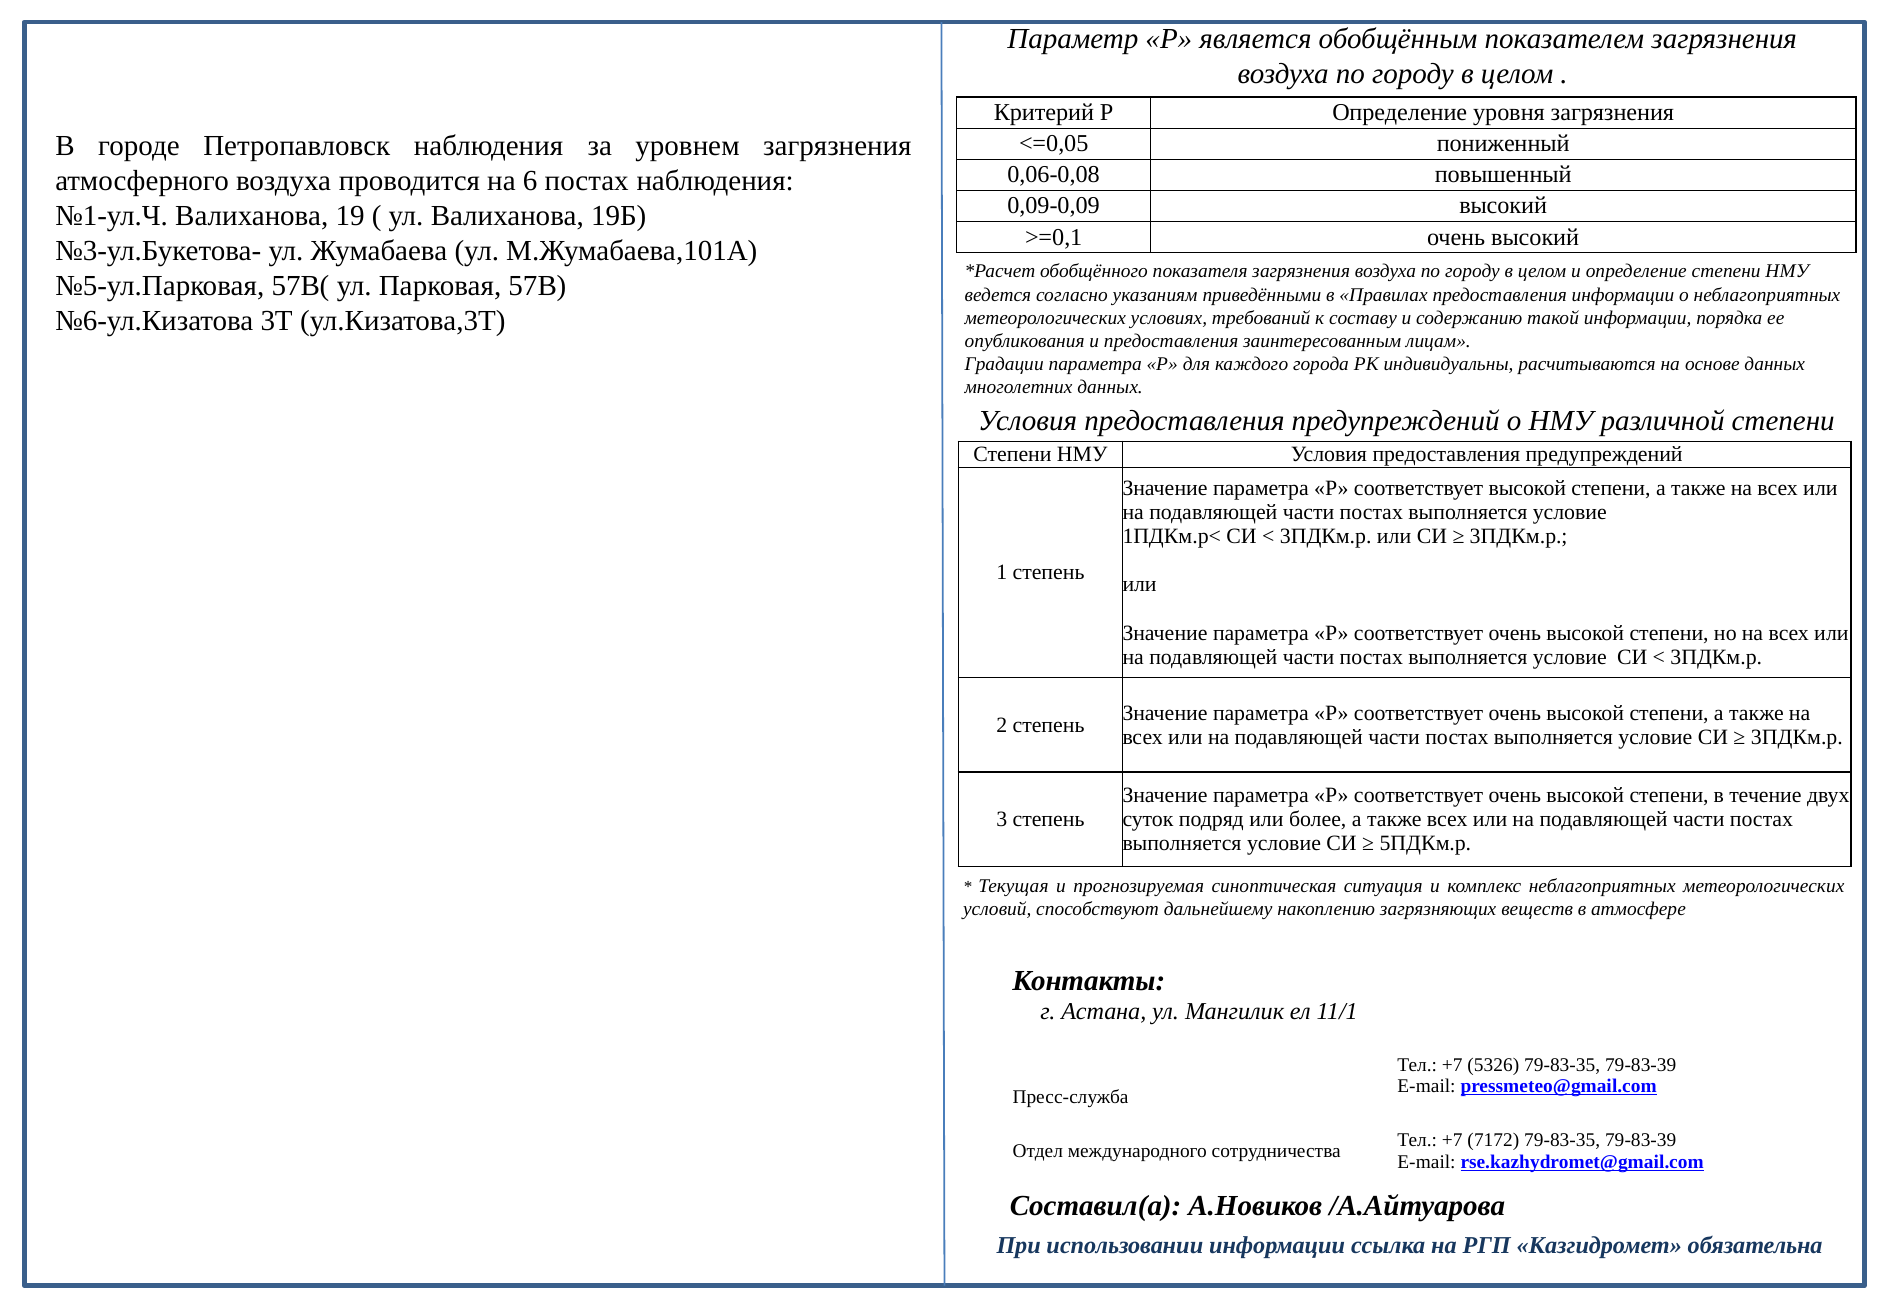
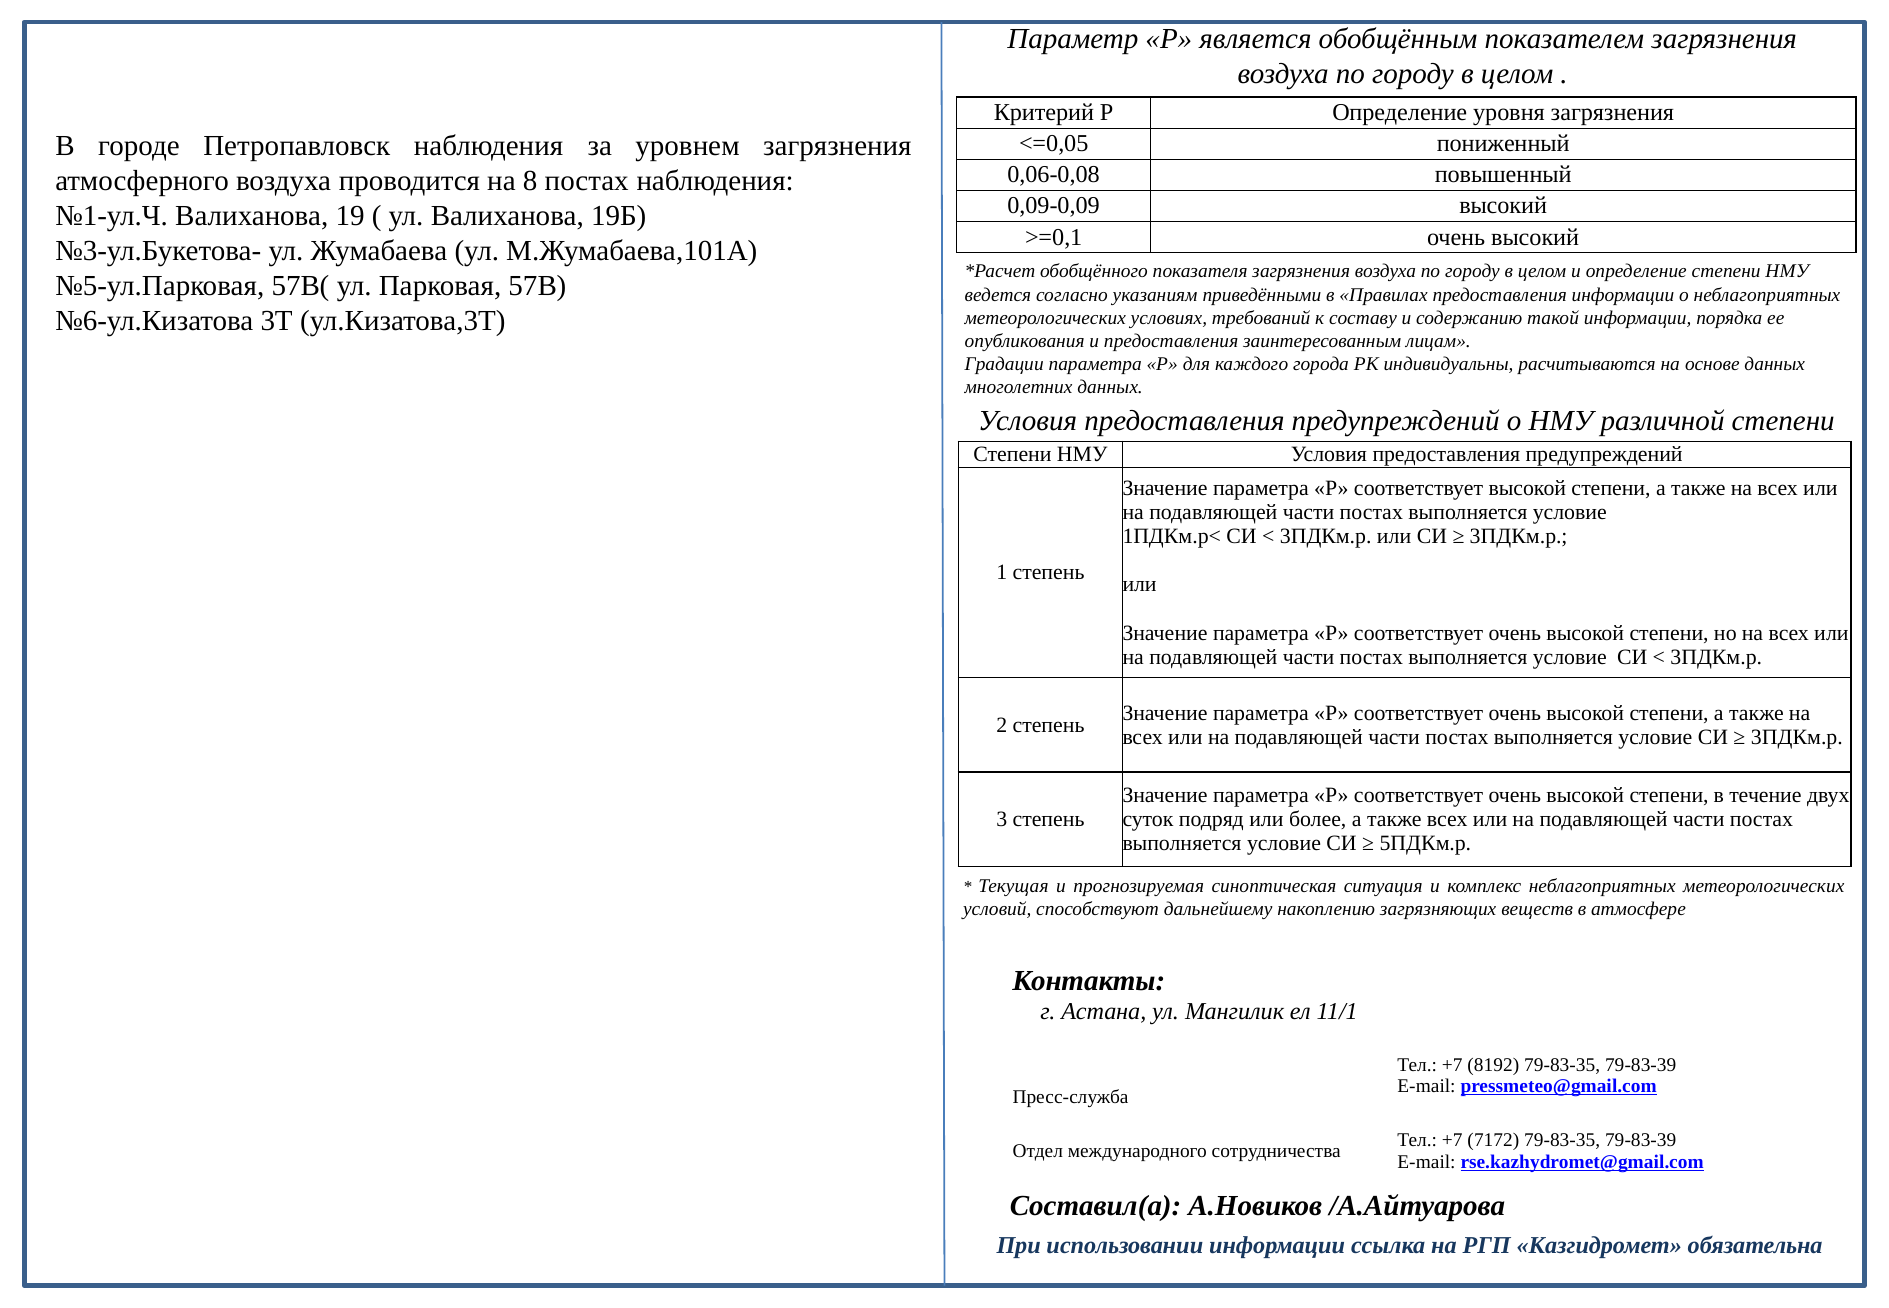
6: 6 -> 8 (530, 181)
5326: 5326 -> 8192 (1493, 1065)
